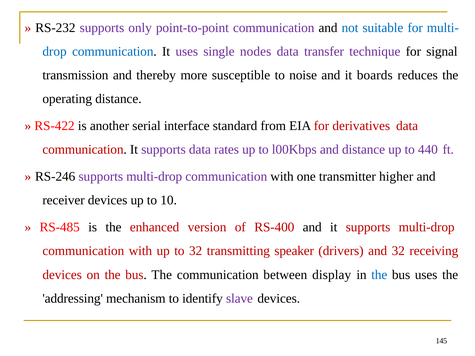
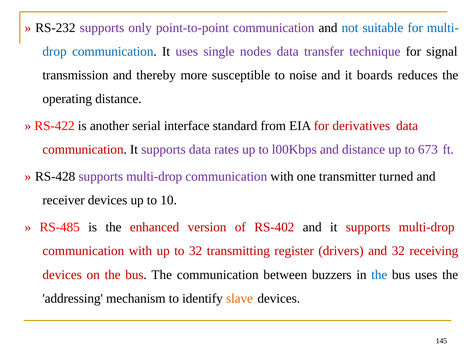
440: 440 -> 673 (428, 150)
RS-246: RS-246 -> RS-428 (55, 177)
higher: higher -> turned (396, 177)
RS-400: RS-400 -> RS-402 (274, 227)
speaker: speaker -> register (294, 251)
display: display -> buzzers (332, 275)
slave colour: purple -> orange (239, 299)
